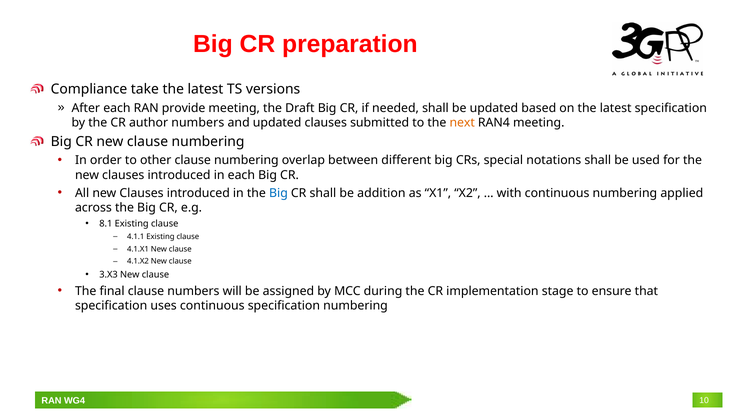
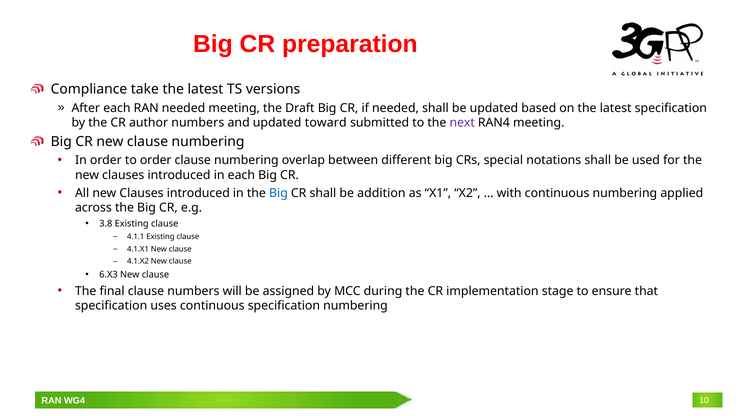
RAN provide: provide -> needed (184, 108)
updated clauses: clauses -> toward (326, 123)
next colour: orange -> purple (462, 123)
to other: other -> order (156, 160)
8.1: 8.1 -> 3.8 (106, 224)
3.X3: 3.X3 -> 6.X3 (109, 275)
